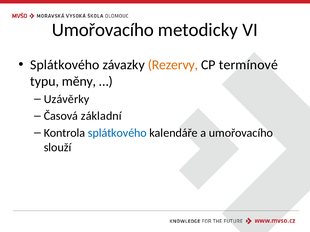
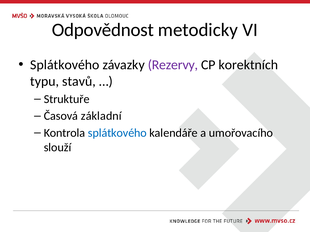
Umořovacího: Umořovacího -> Odpovědnost (103, 30)
Rezervy colour: orange -> purple (173, 65)
termínové: termínové -> korektních (248, 65)
měny: měny -> stavů (79, 82)
Uzávěrky: Uzávěrky -> Struktuře (67, 99)
